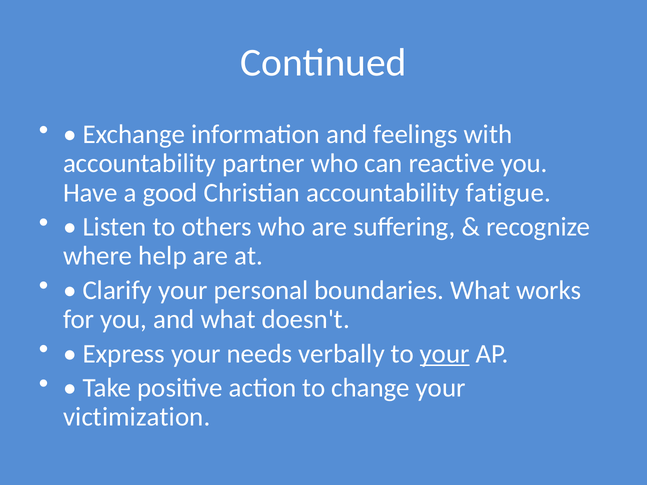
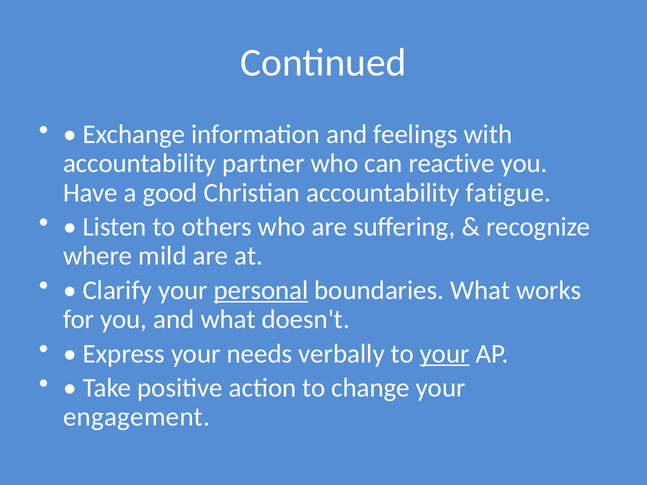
help: help -> mild (163, 256)
personal underline: none -> present (261, 290)
victimization: victimization -> engagement (137, 417)
